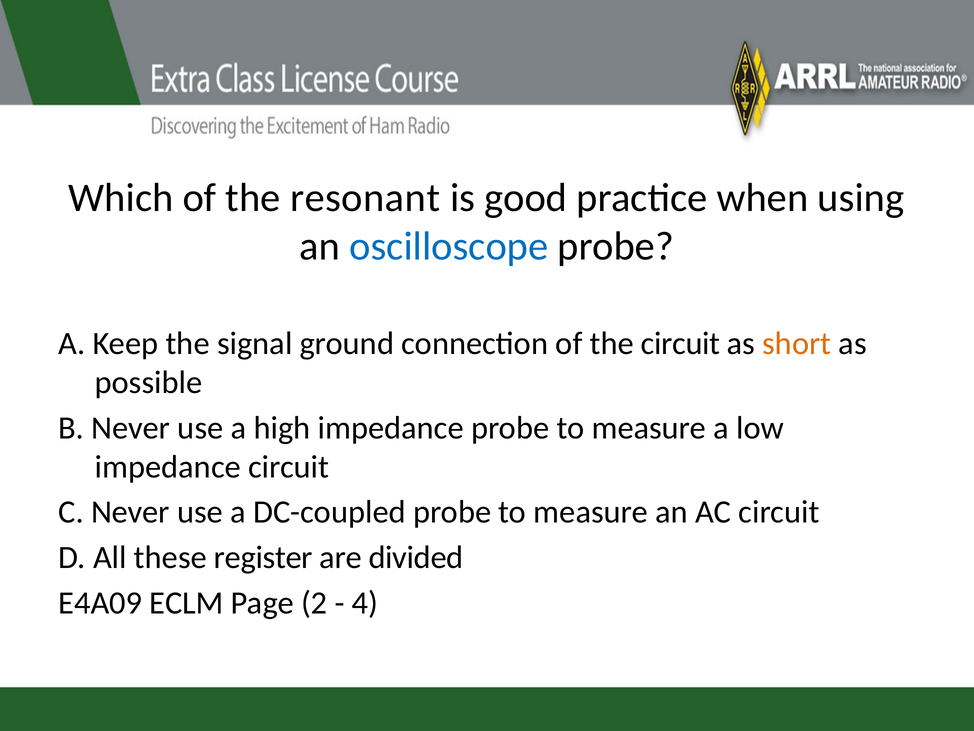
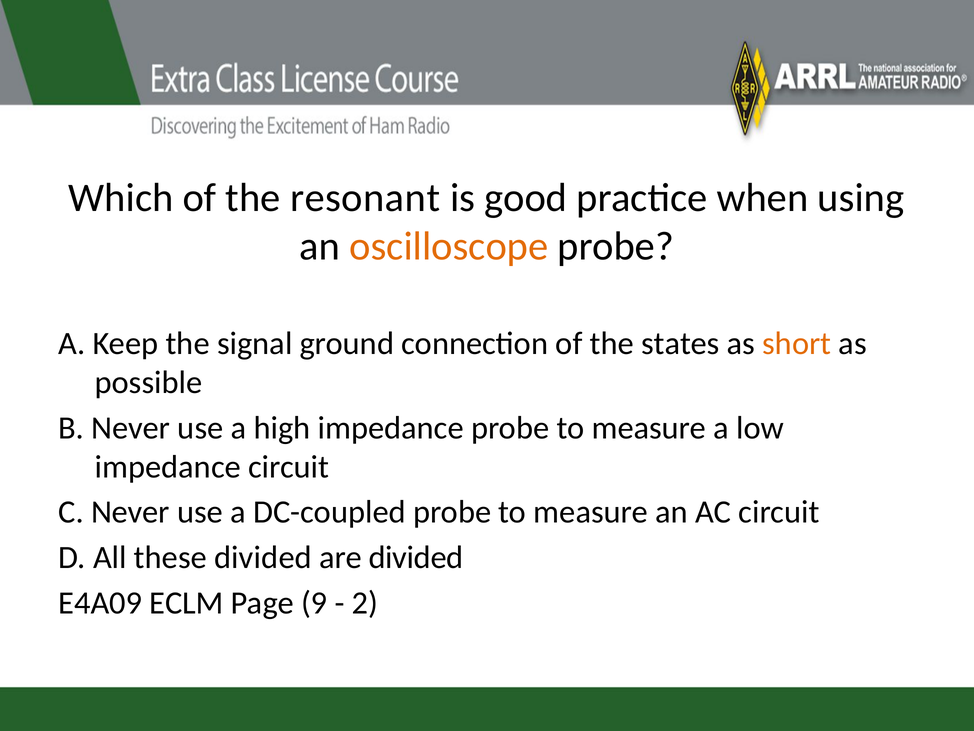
oscilloscope colour: blue -> orange (449, 246)
the circuit: circuit -> states (680, 343)
these register: register -> divided (263, 557)
2: 2 -> 9 (314, 603)
4: 4 -> 2 (365, 603)
